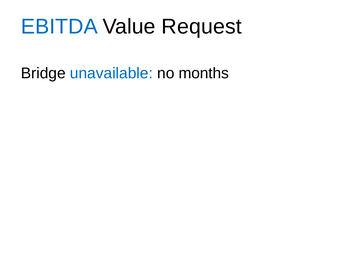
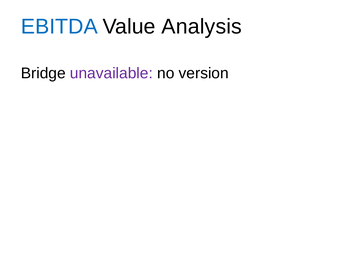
Request: Request -> Analysis (202, 26)
unavailable colour: blue -> purple (111, 73)
months: months -> version (204, 73)
